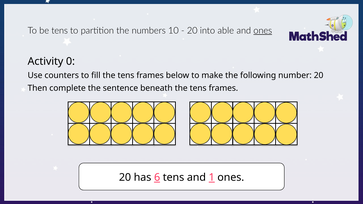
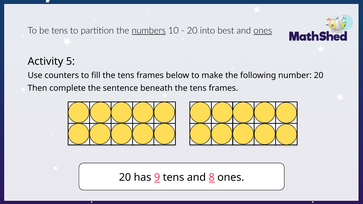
numbers underline: none -> present (149, 31)
able: able -> best (226, 31)
0: 0 -> 5 (70, 61)
6: 6 -> 9 (157, 177)
1: 1 -> 8 (212, 177)
